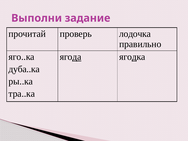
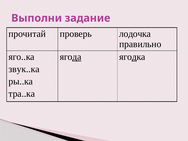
дуба..ка: дуба..ка -> звук..ка (24, 69)
